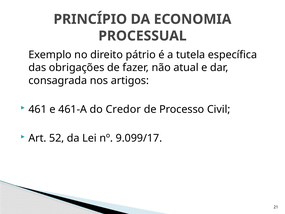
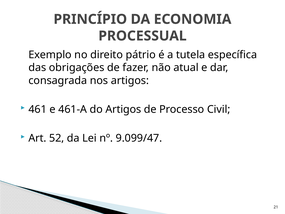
do Credor: Credor -> Artigos (123, 109)
9.099/17: 9.099/17 -> 9.099/47 (139, 138)
